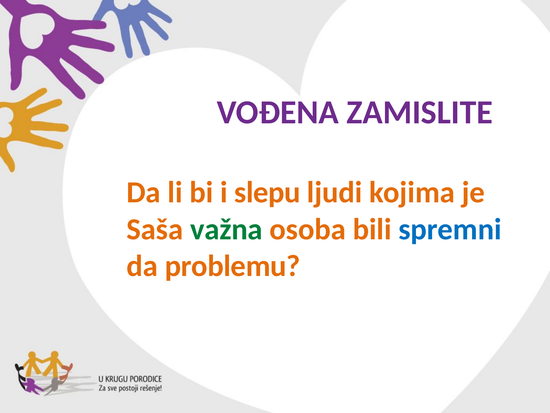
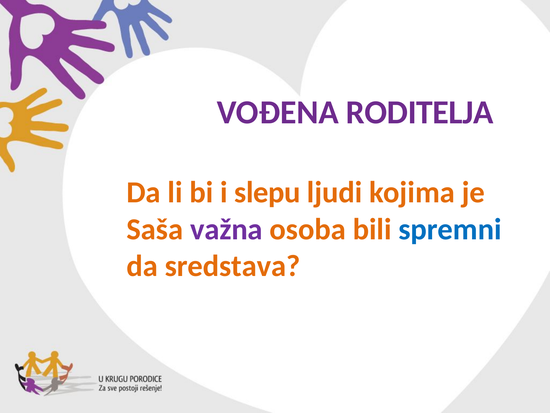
ZAMISLITE: ZAMISLITE -> RODITELJA (420, 112)
važna colour: green -> purple (226, 229)
problemu: problemu -> sredstava (232, 266)
